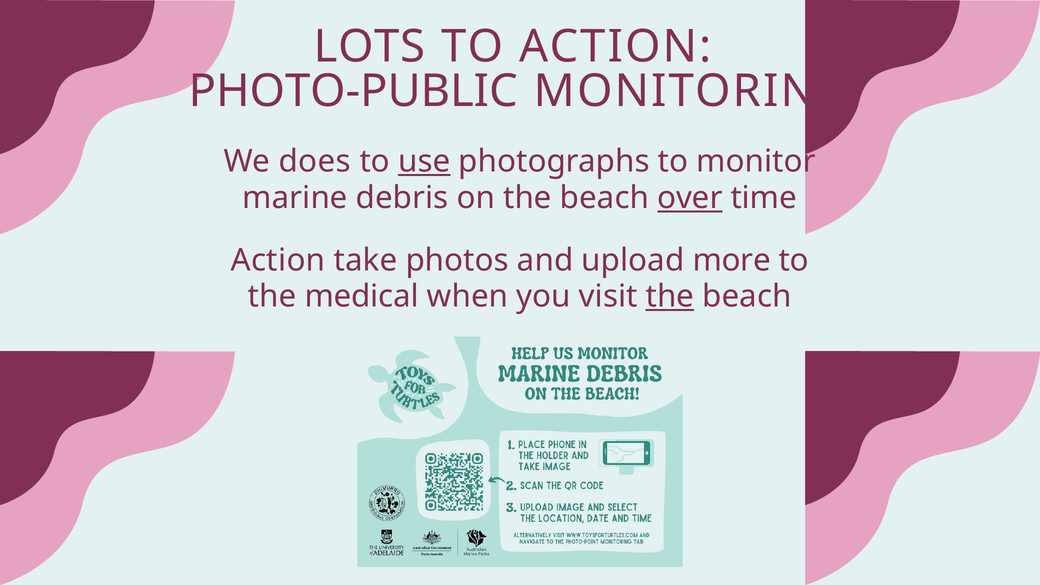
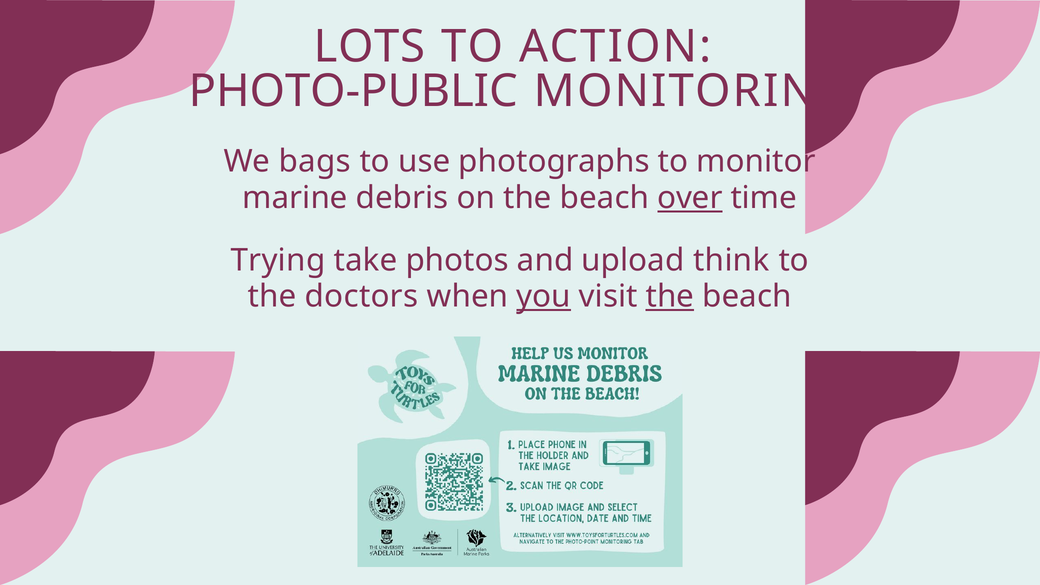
does: does -> bags (315, 161)
use underline: present -> none (424, 161)
Action: Action -> Trying (278, 260)
more: more -> think (731, 260)
medical: medical -> doctors (361, 297)
you underline: none -> present (544, 297)
